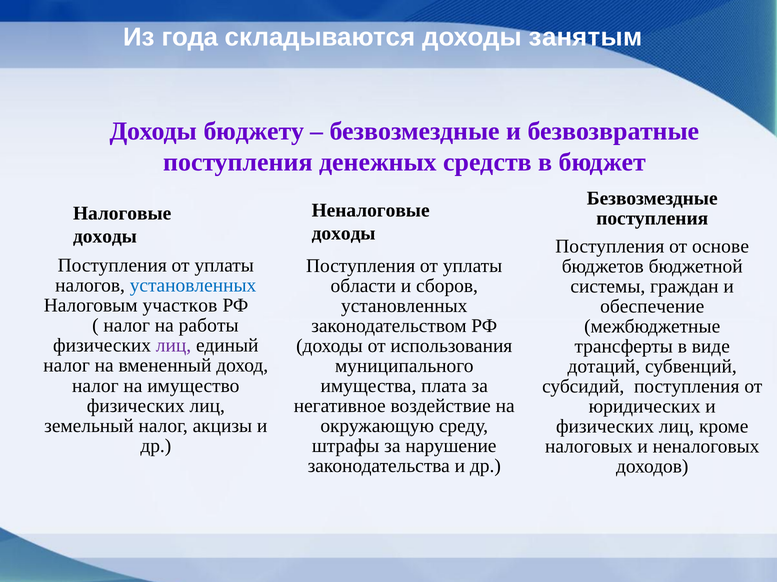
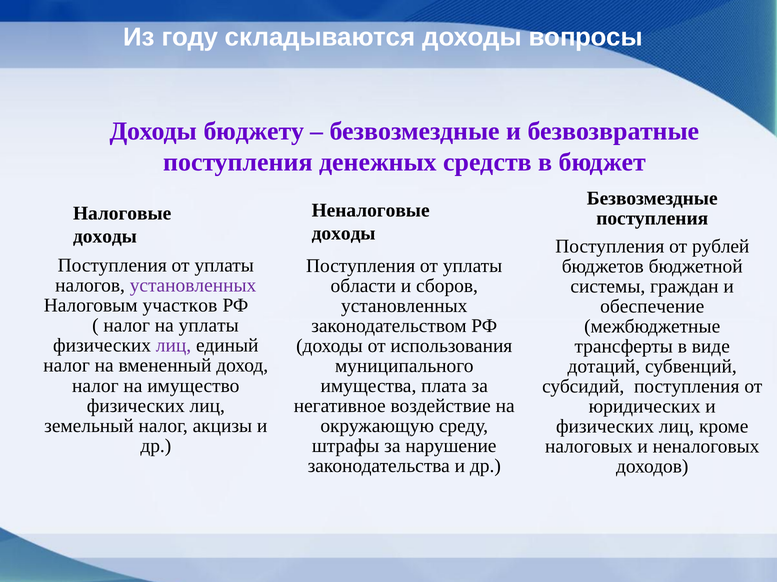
года: года -> году (190, 37)
занятым: занятым -> вопросы (586, 37)
основе: основе -> рублей (721, 246)
установленных colour: blue -> purple (193, 286)
на работы: работы -> уплаты (209, 326)
